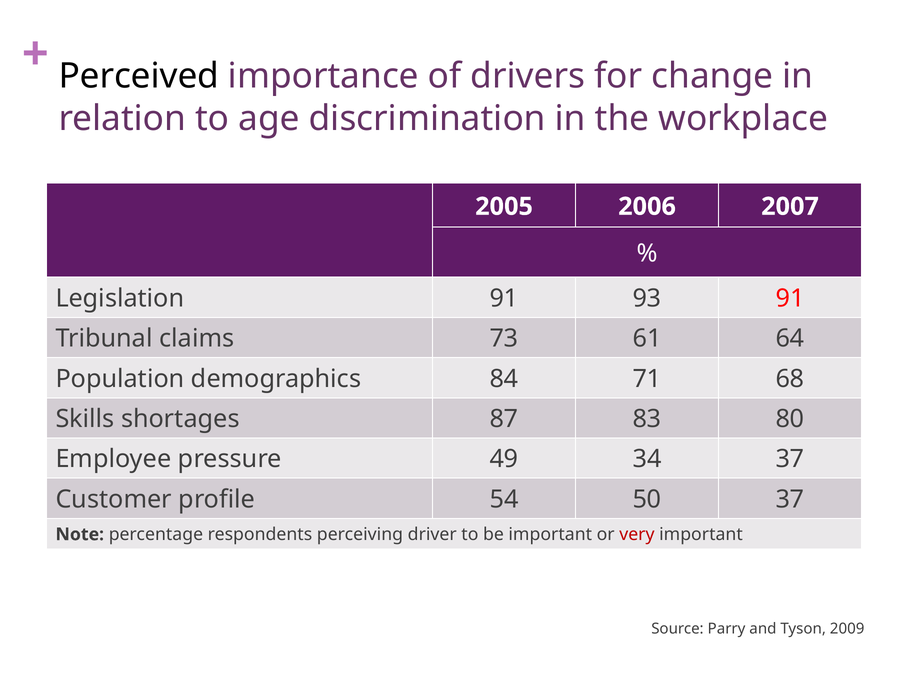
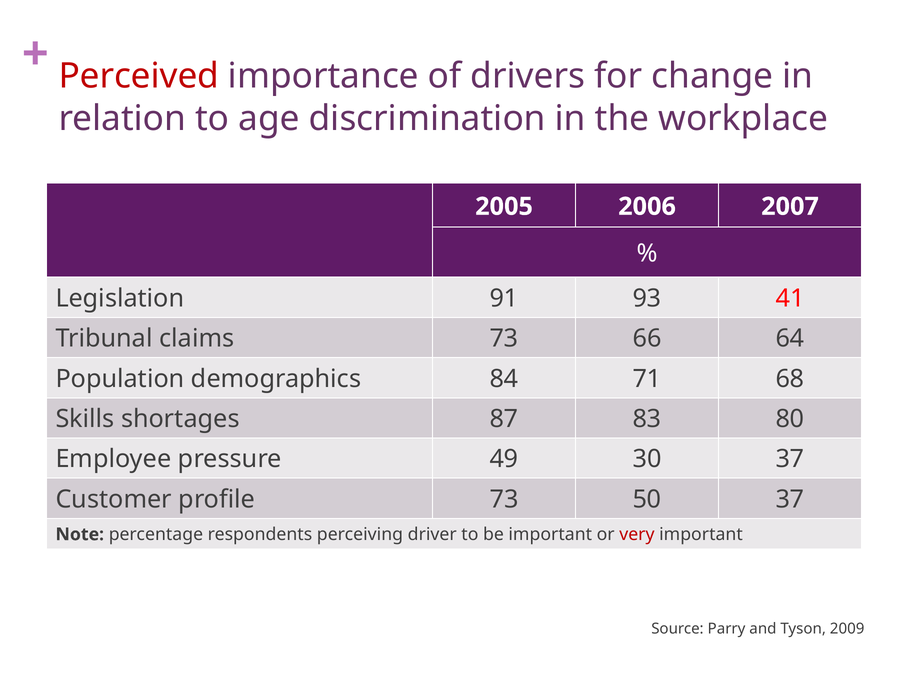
Perceived colour: black -> red (139, 76)
93 91: 91 -> 41 (790, 298)
61: 61 -> 66 (647, 338)
34: 34 -> 30 (647, 459)
profile 54: 54 -> 73 (504, 499)
